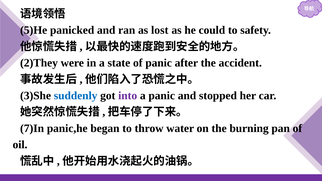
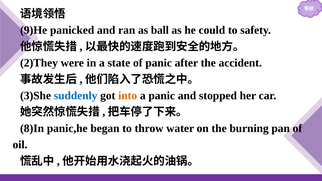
5)He: 5)He -> 9)He (34, 30)
lost: lost -> ball (160, 30)
into colour: purple -> orange (128, 96)
7)In: 7)In -> 8)In (32, 128)
